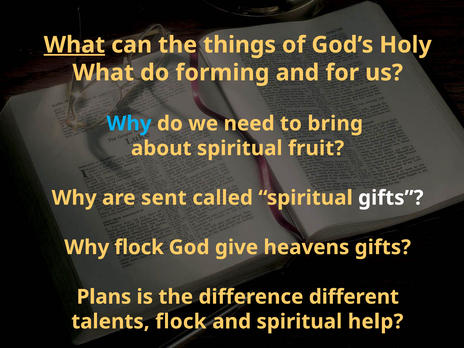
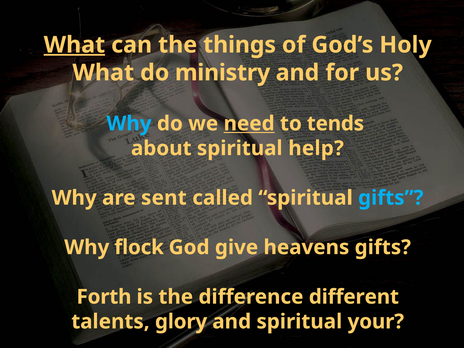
forming: forming -> ministry (223, 73)
need underline: none -> present (249, 124)
bring: bring -> tends (335, 124)
spiritual fruit: fruit -> help (316, 148)
gifts colour: white -> light blue (391, 198)
Plans: Plans -> Forth (104, 297)
talents flock: flock -> glory (181, 322)
help: help -> your (376, 322)
